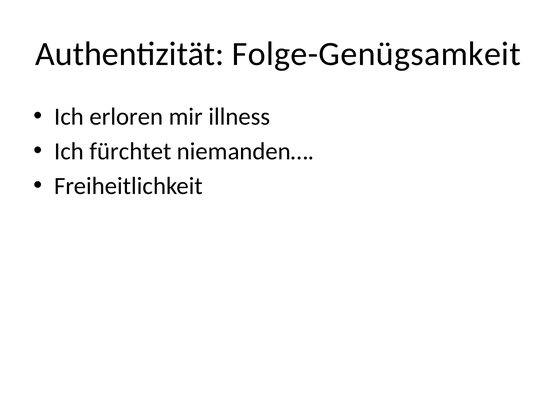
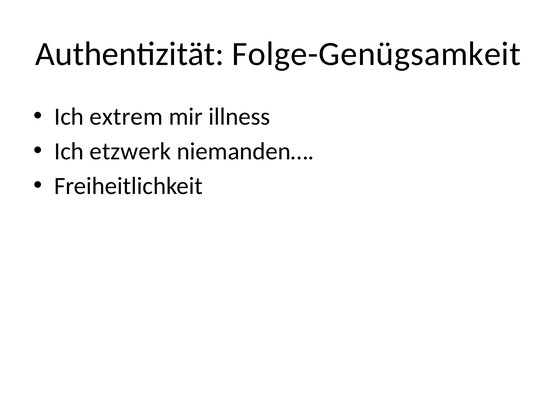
erloren: erloren -> extrem (126, 117)
fürchtet: fürchtet -> etzwerk (130, 152)
